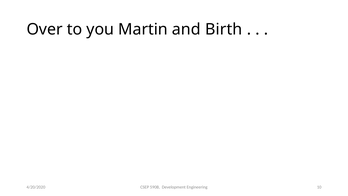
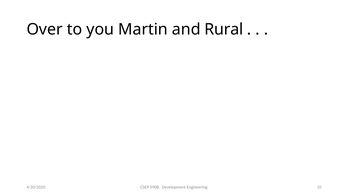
Birth: Birth -> Rural (224, 29)
